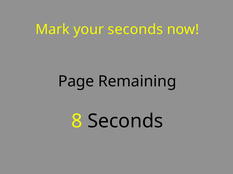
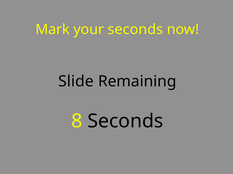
Page: Page -> Slide (76, 82)
